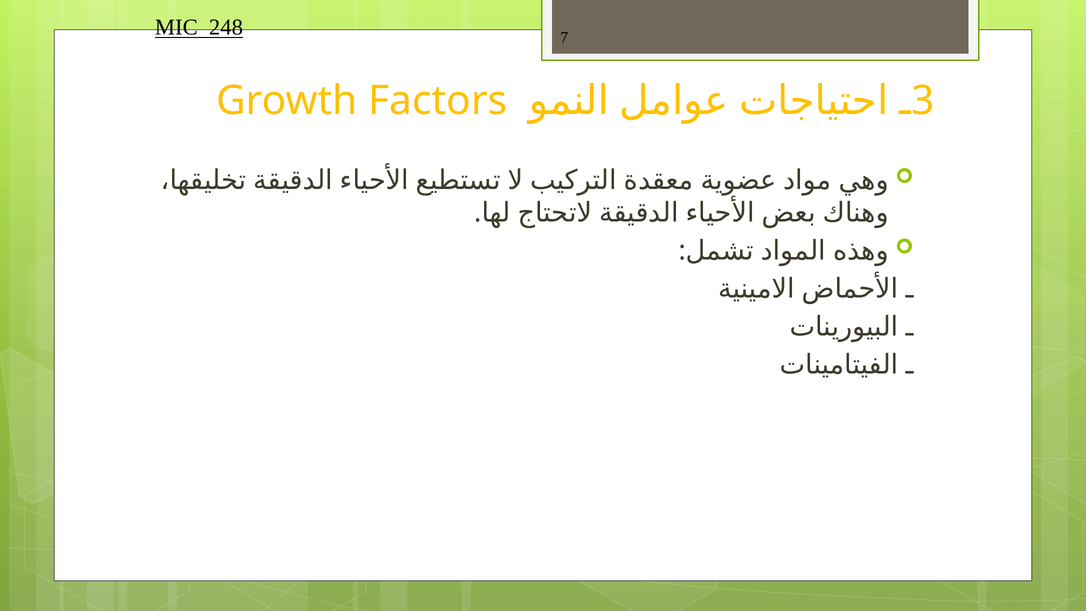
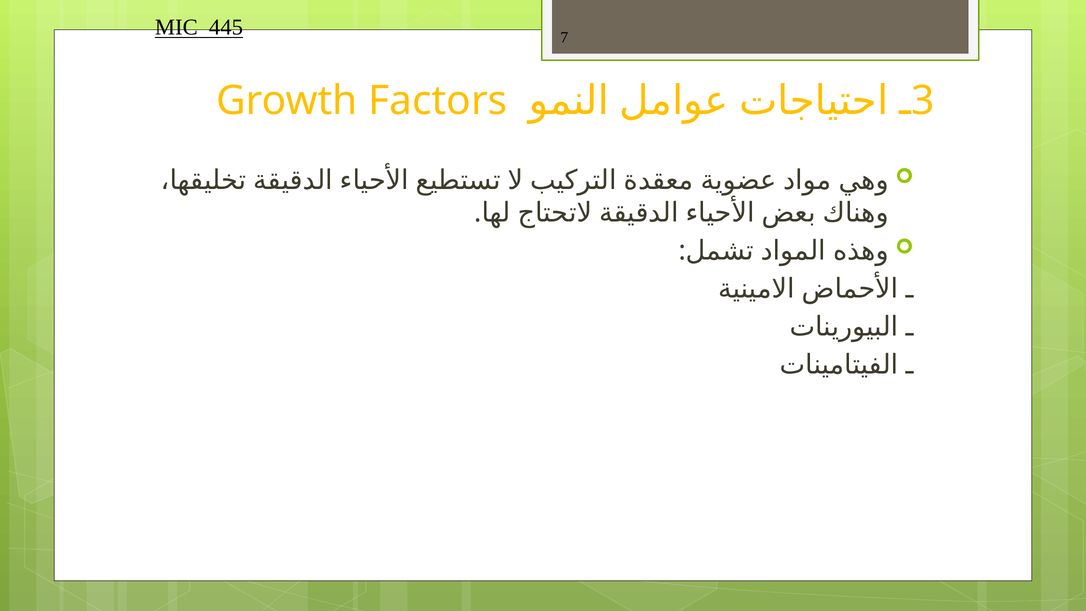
248: 248 -> 445 (226, 27)
